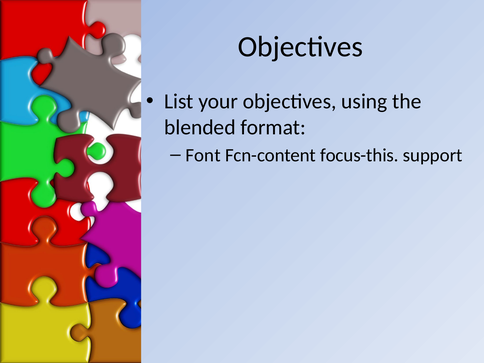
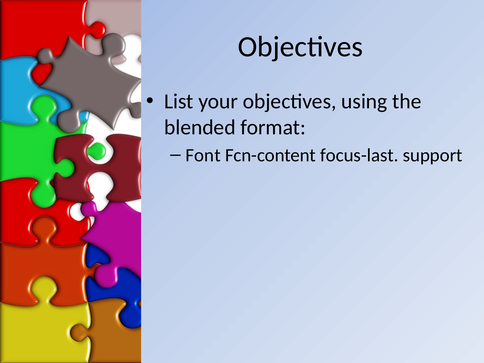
focus-this: focus-this -> focus-last (359, 155)
